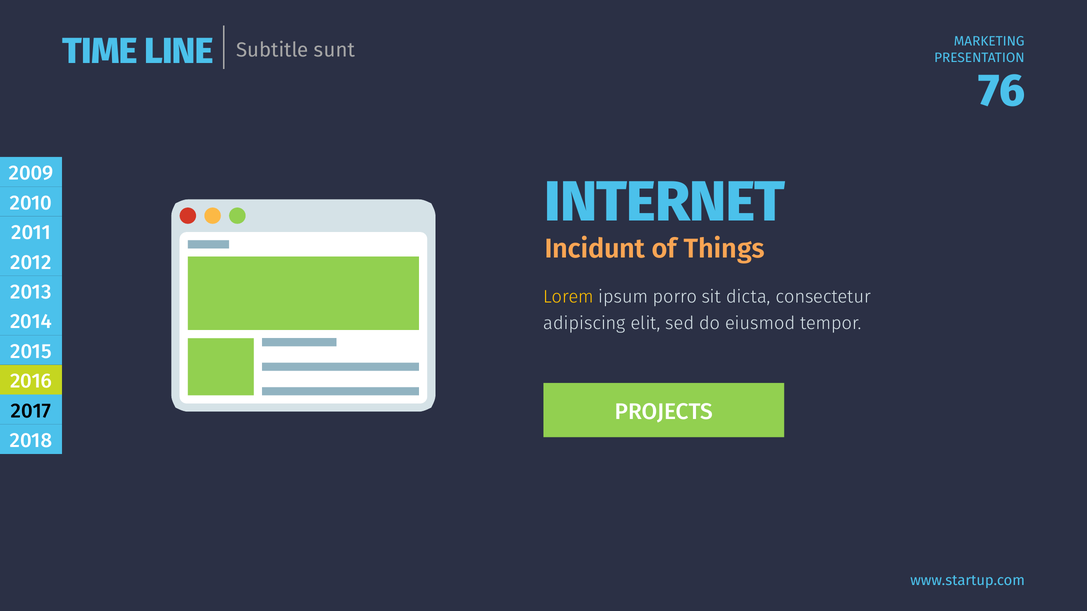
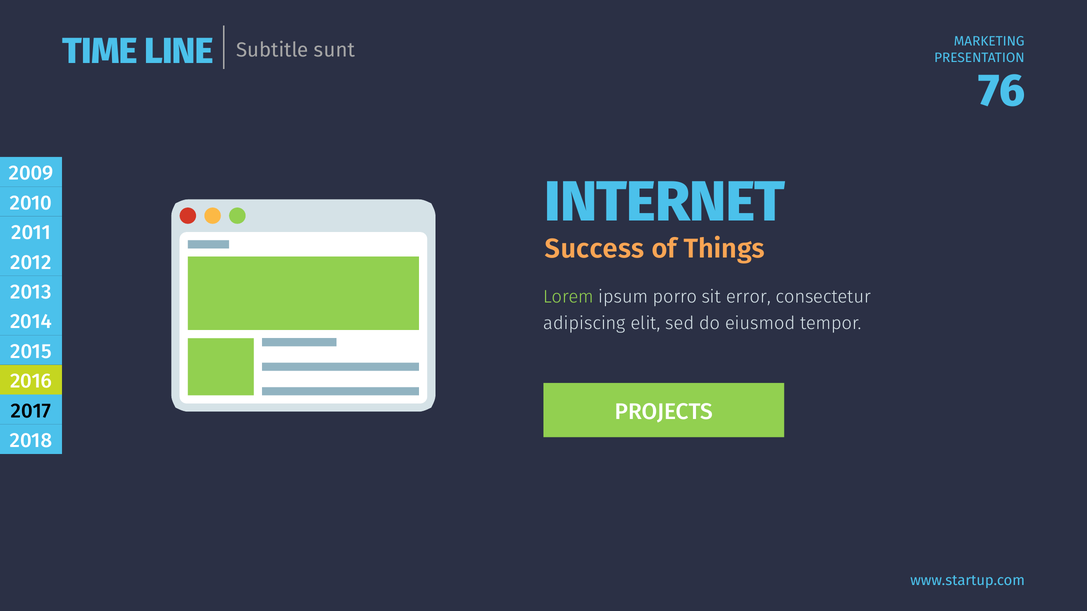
Incidunt: Incidunt -> Success (595, 249)
Lorem colour: yellow -> light green (569, 297)
dicta: dicta -> error (748, 297)
